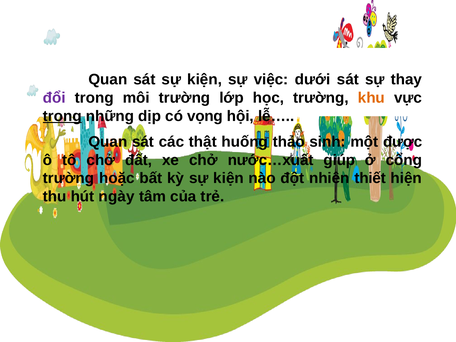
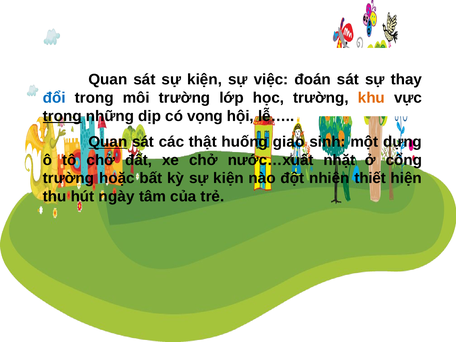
dưới: dưới -> đoán (313, 80)
đổi colour: purple -> blue (54, 98)
Quan underline: none -> present (108, 142)
thảo: thảo -> giao (289, 142)
được: được -> dựng (403, 142)
giúp: giúp -> nhặt (339, 160)
